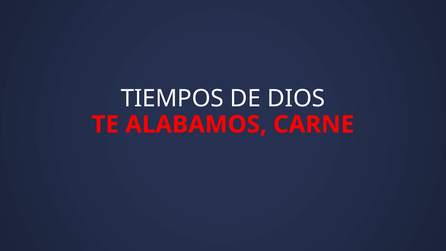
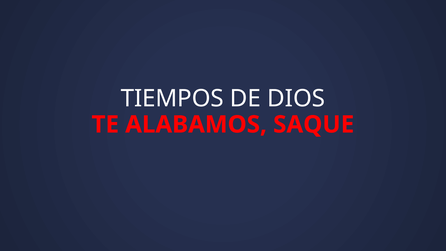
CARNE: CARNE -> SAQUE (314, 124)
